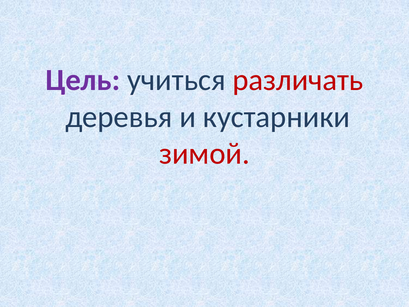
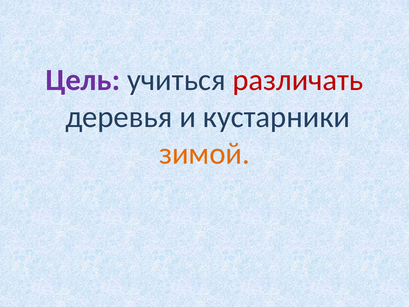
зимой colour: red -> orange (205, 154)
